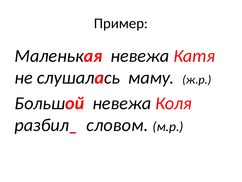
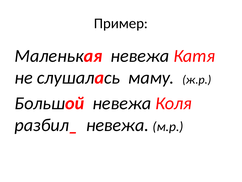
разбил_ словом: словом -> невежа (117, 125)
